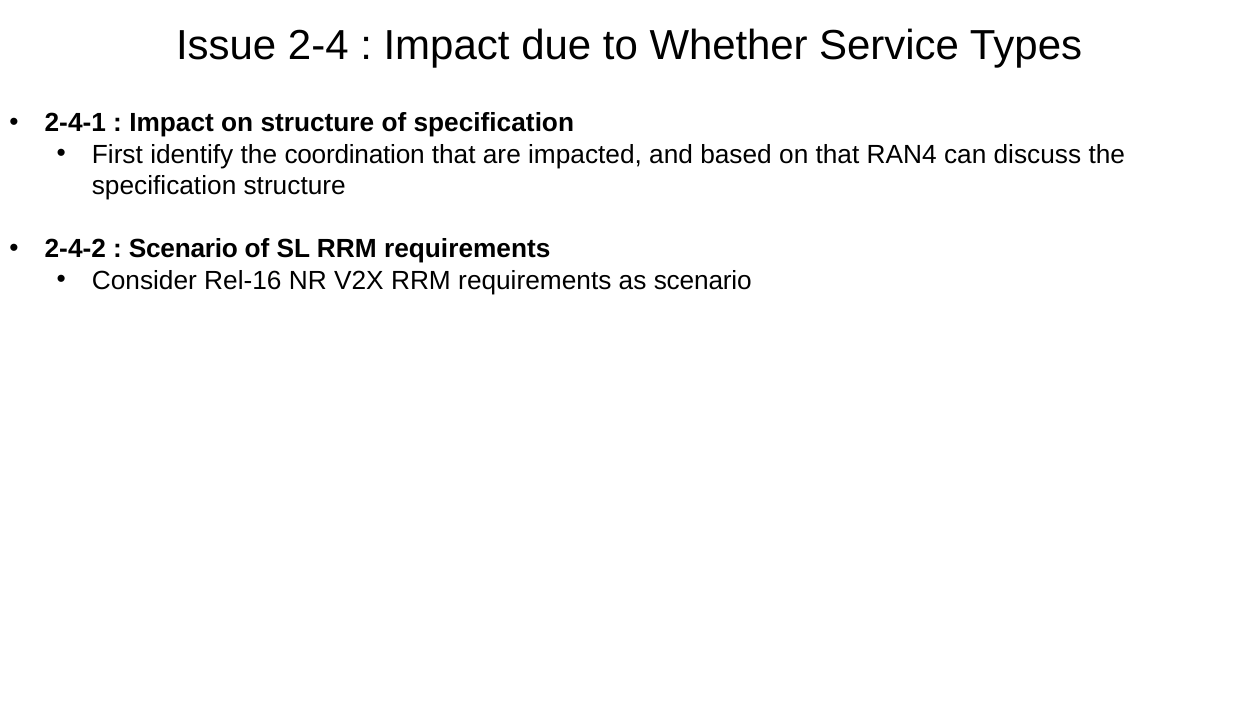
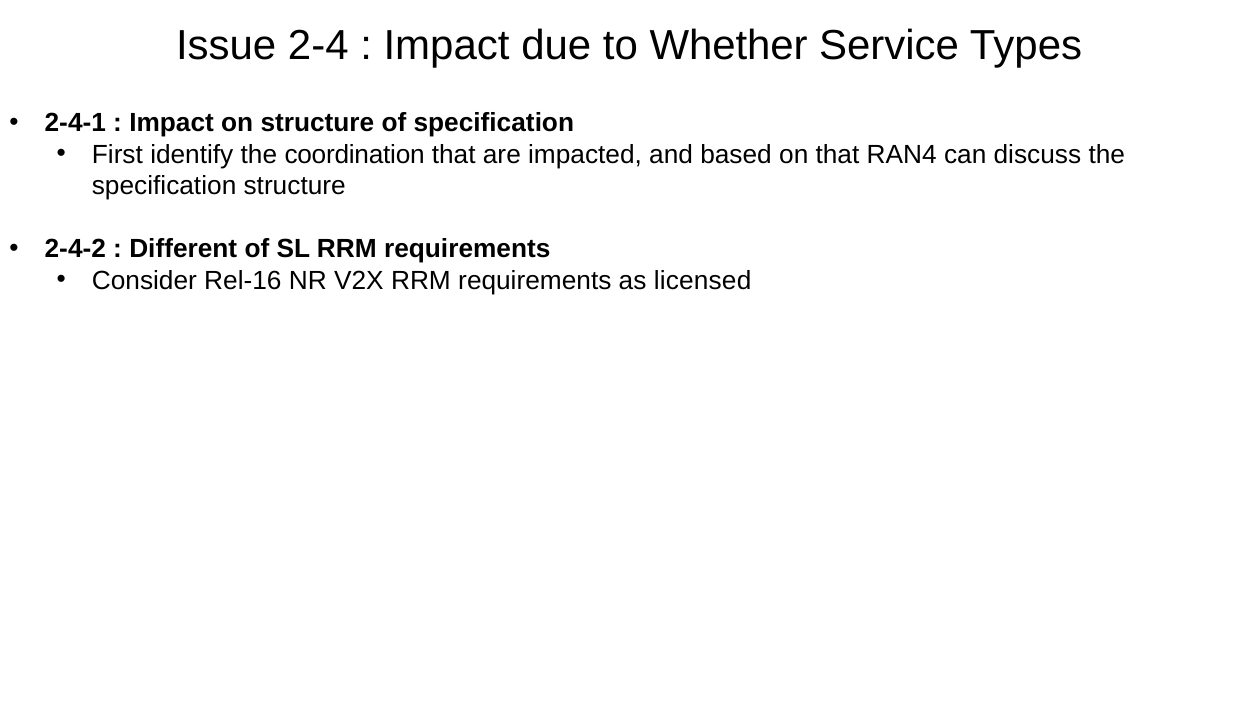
Scenario: Scenario -> Different (183, 249)
as scenario: scenario -> licensed (703, 280)
